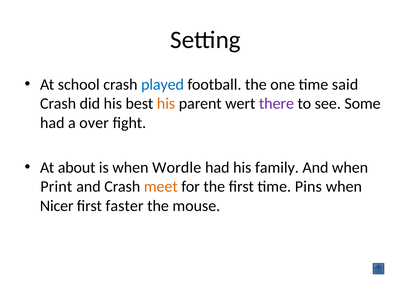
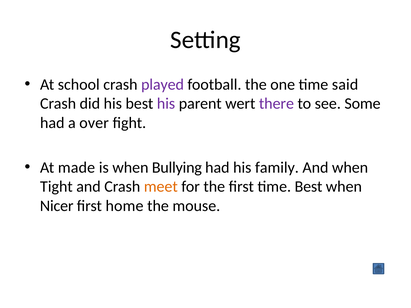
played colour: blue -> purple (163, 85)
his colour: orange -> purple (166, 104)
about: about -> made (76, 168)
Wordle: Wordle -> Bullying (177, 168)
Print: Print -> Tight (56, 187)
time Pins: Pins -> Best (309, 187)
faster: faster -> home (125, 206)
